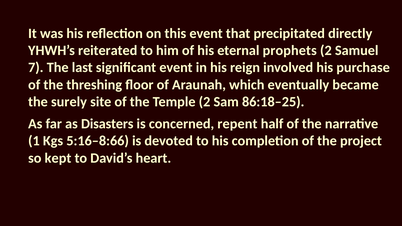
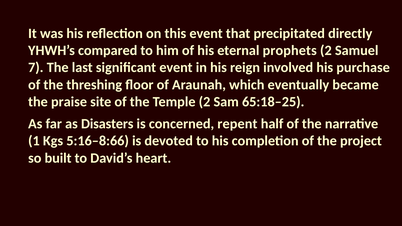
reiterated: reiterated -> compared (108, 51)
surely: surely -> praise (69, 102)
86:18–25: 86:18–25 -> 65:18–25 (273, 102)
kept: kept -> built (58, 158)
